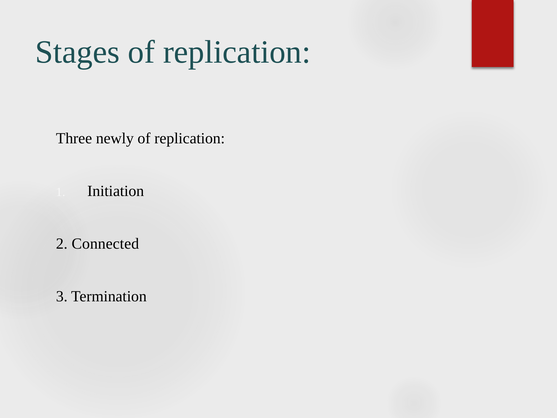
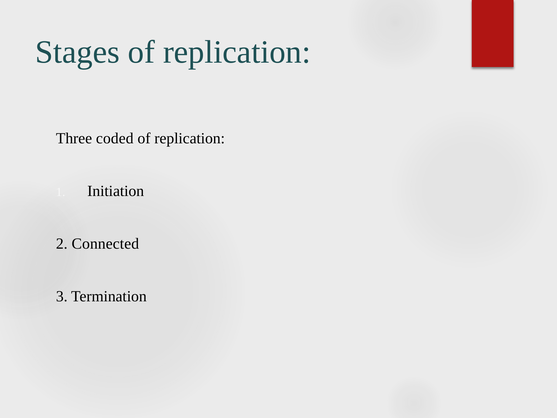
newly: newly -> coded (115, 138)
